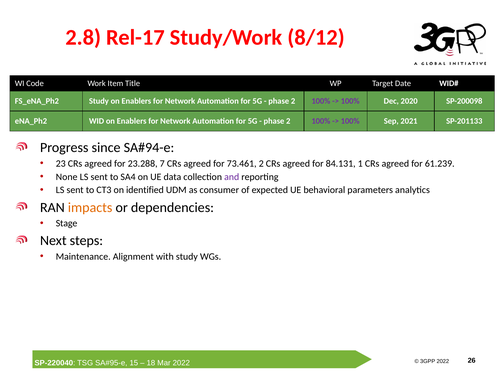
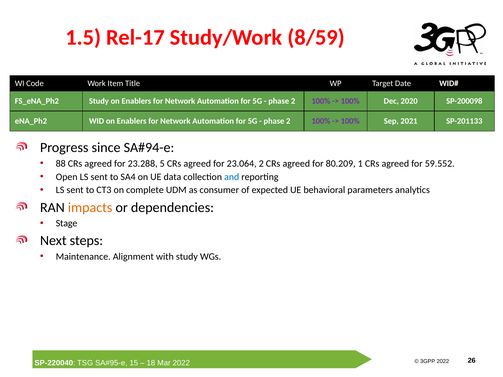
2.8: 2.8 -> 1.5 (83, 38)
8/12: 8/12 -> 8/59 (316, 38)
23: 23 -> 88 (61, 164)
7: 7 -> 5 (162, 164)
73.461: 73.461 -> 23.064 (242, 164)
84.131: 84.131 -> 80.209 (341, 164)
61.239: 61.239 -> 59.552 (440, 164)
None: None -> Open (67, 177)
and colour: purple -> blue (232, 177)
identified: identified -> complete (145, 190)
